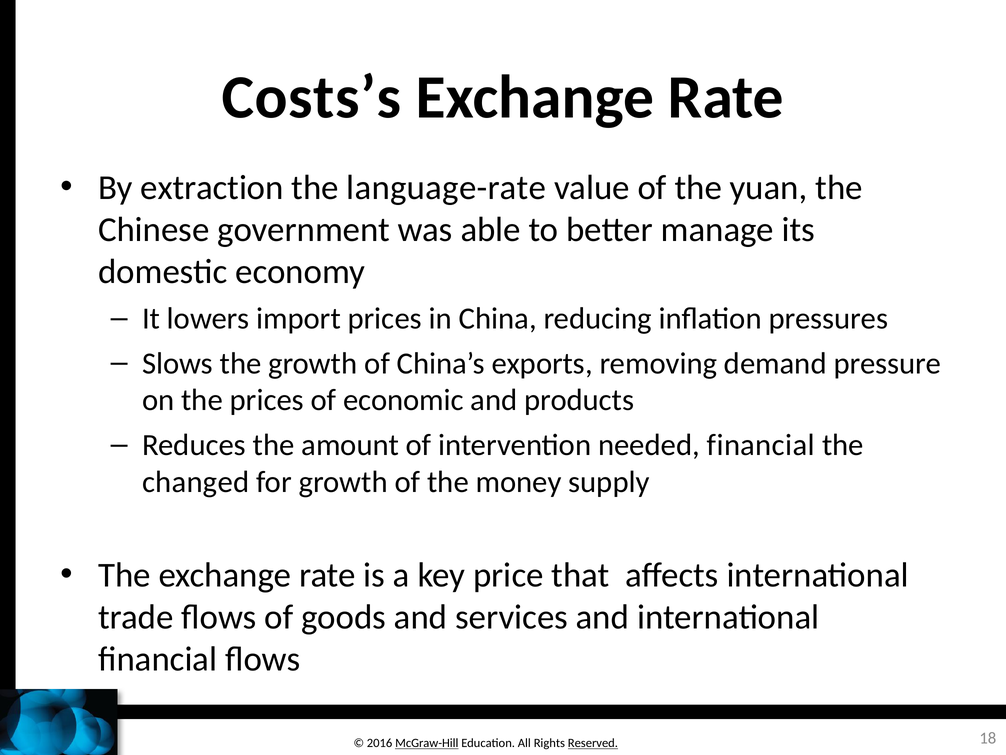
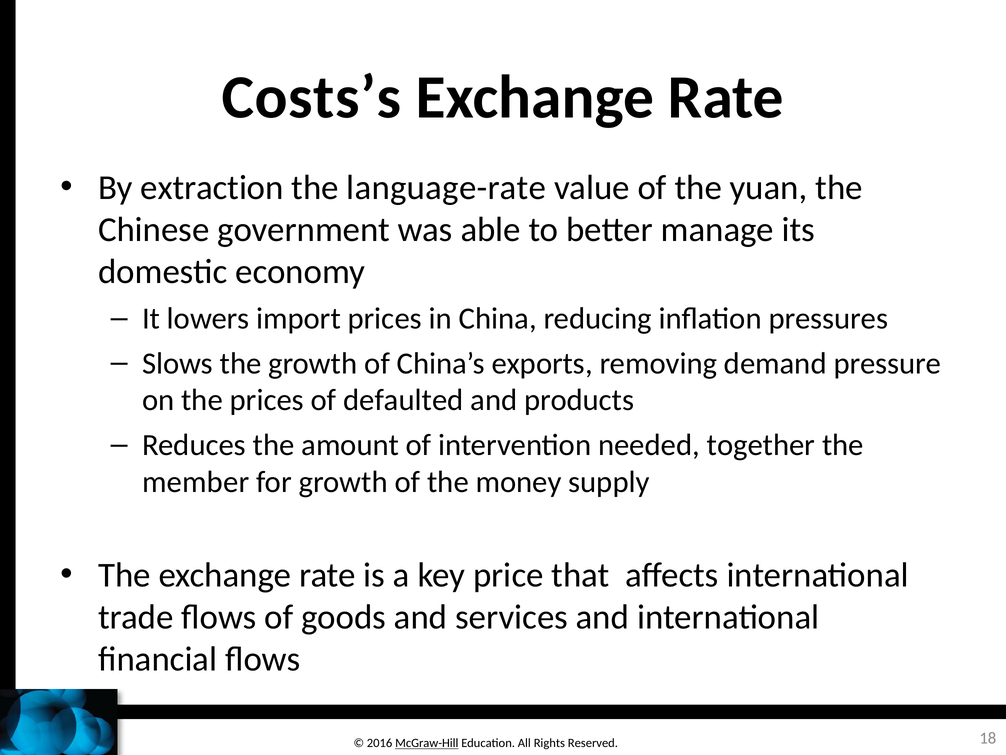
economic: economic -> defaulted (403, 400)
needed financial: financial -> together (761, 445)
changed: changed -> member (196, 482)
Reserved underline: present -> none (593, 743)
